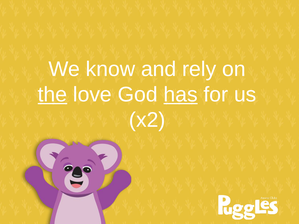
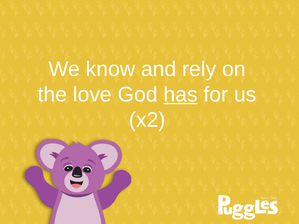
the underline: present -> none (52, 95)
